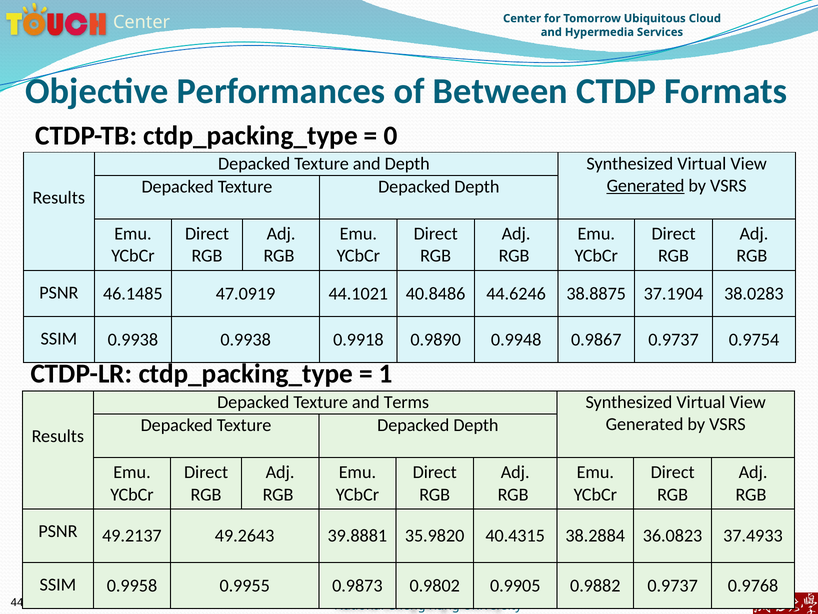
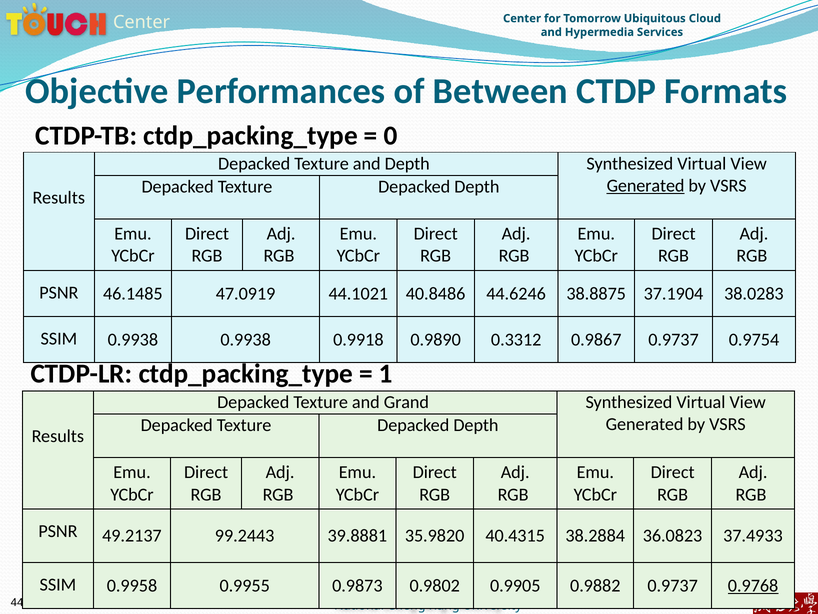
0.9948: 0.9948 -> 0.3312 (516, 339)
Terms: Terms -> Grand (406, 402)
49.2643: 49.2643 -> 99.2443 (245, 535)
0.9768 underline: none -> present (753, 585)
